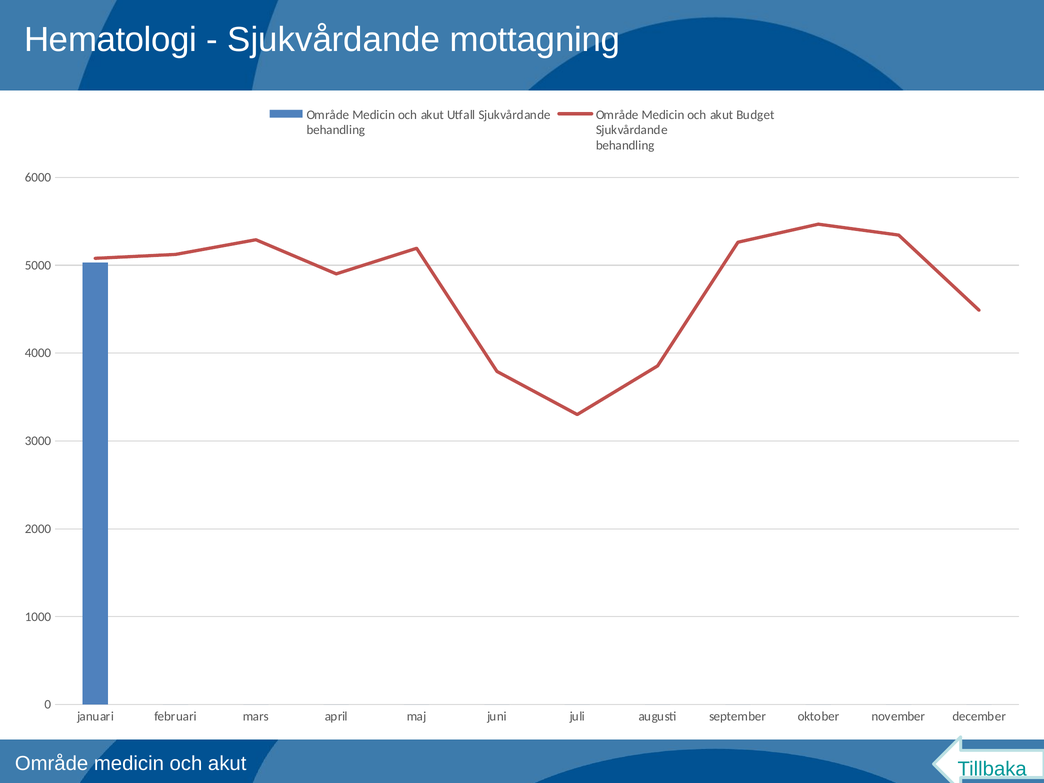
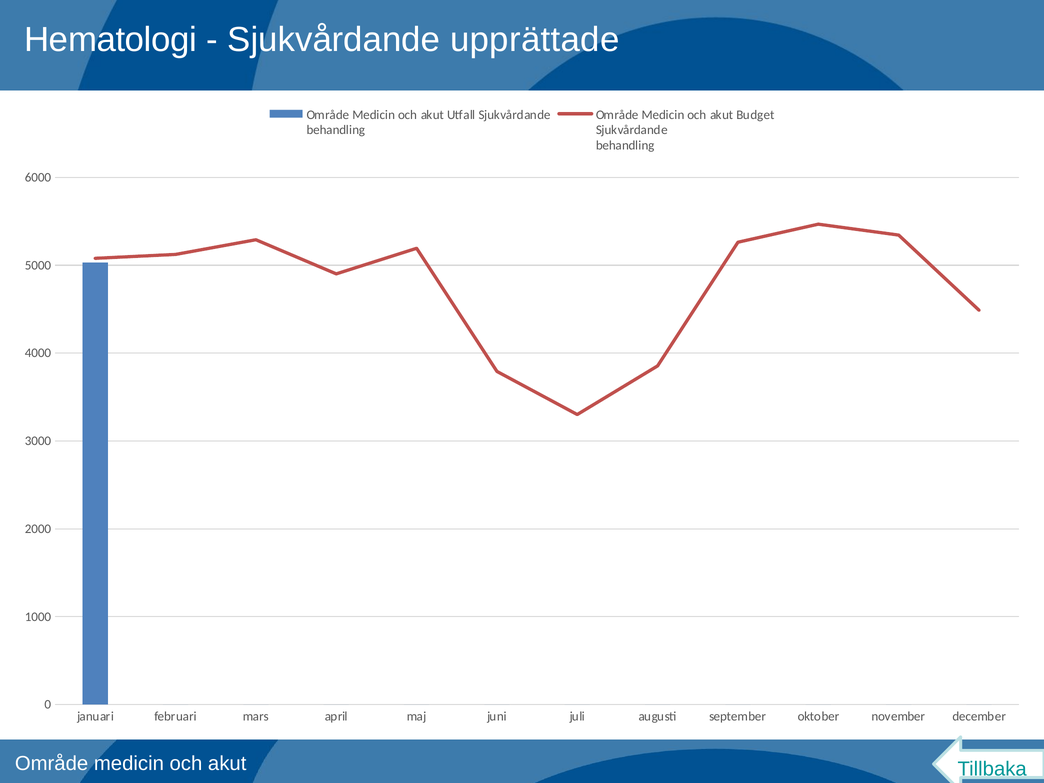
mottagning: mottagning -> upprättade (535, 40)
